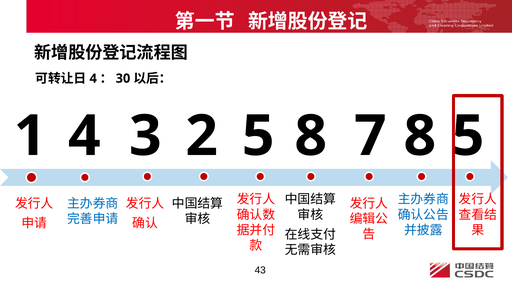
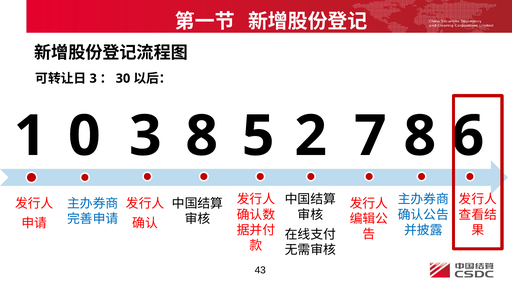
4: 4 -> 3 (93, 78)
1 4: 4 -> 0 (84, 136)
3 2: 2 -> 8 (202, 136)
5 8: 8 -> 2 (311, 136)
8 5: 5 -> 6 (468, 136)
